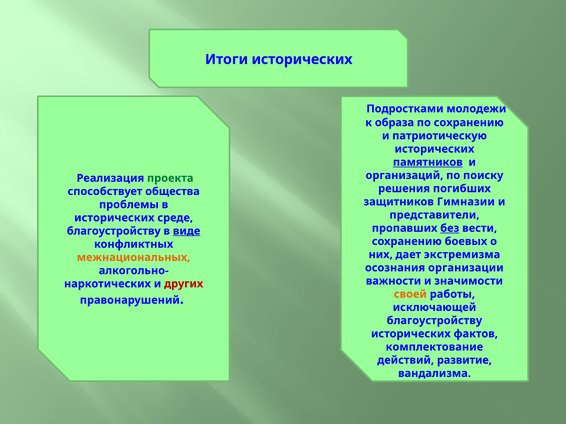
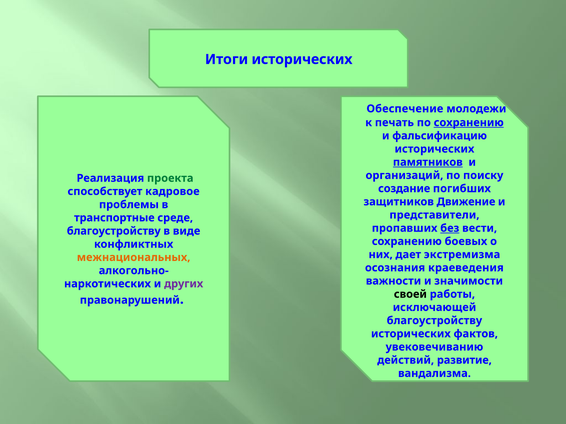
Подростками: Подростками -> Обеспечение (405, 109)
образа: образа -> печать (394, 123)
сохранению underline: none -> present (469, 123)
патриотическую: патриотическую -> фальсификацию (440, 136)
решения: решения -> создание (404, 189)
общества: общества -> кадровое (172, 192)
Гимназии: Гимназии -> Движение (466, 202)
исторических: исторических -> транспортные (114, 218)
виде underline: present -> none (187, 231)
организации: организации -> краеведения (466, 268)
других colour: red -> purple (184, 284)
своей colour: orange -> black (410, 294)
комплектование: комплектование -> увековечиванию (434, 347)
